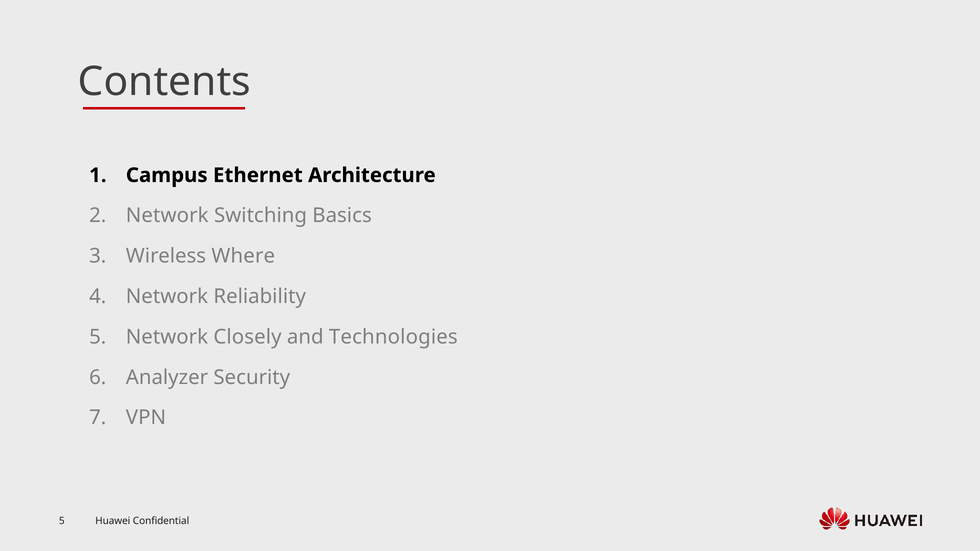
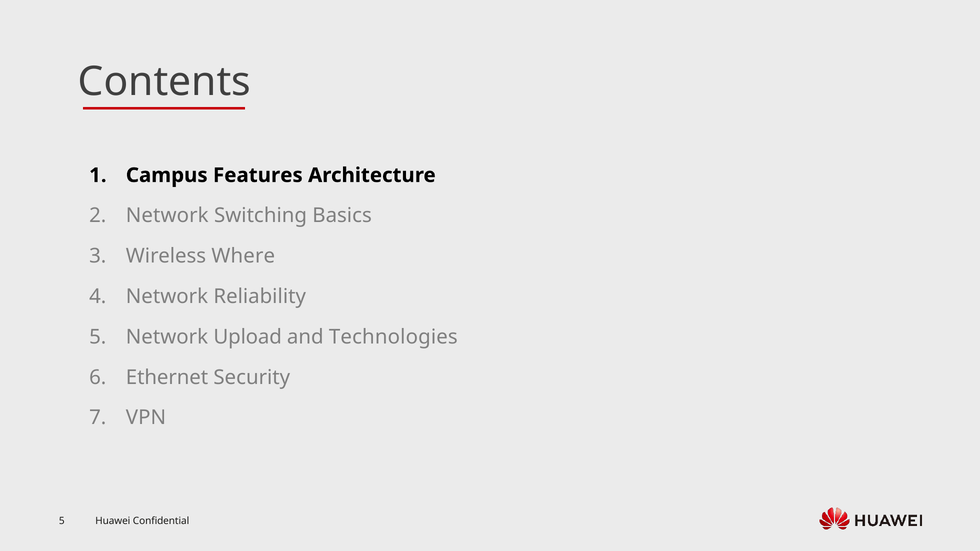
Ethernet: Ethernet -> Features (258, 175)
Closely: Closely -> Upload (248, 337)
Analyzer: Analyzer -> Ethernet (167, 377)
